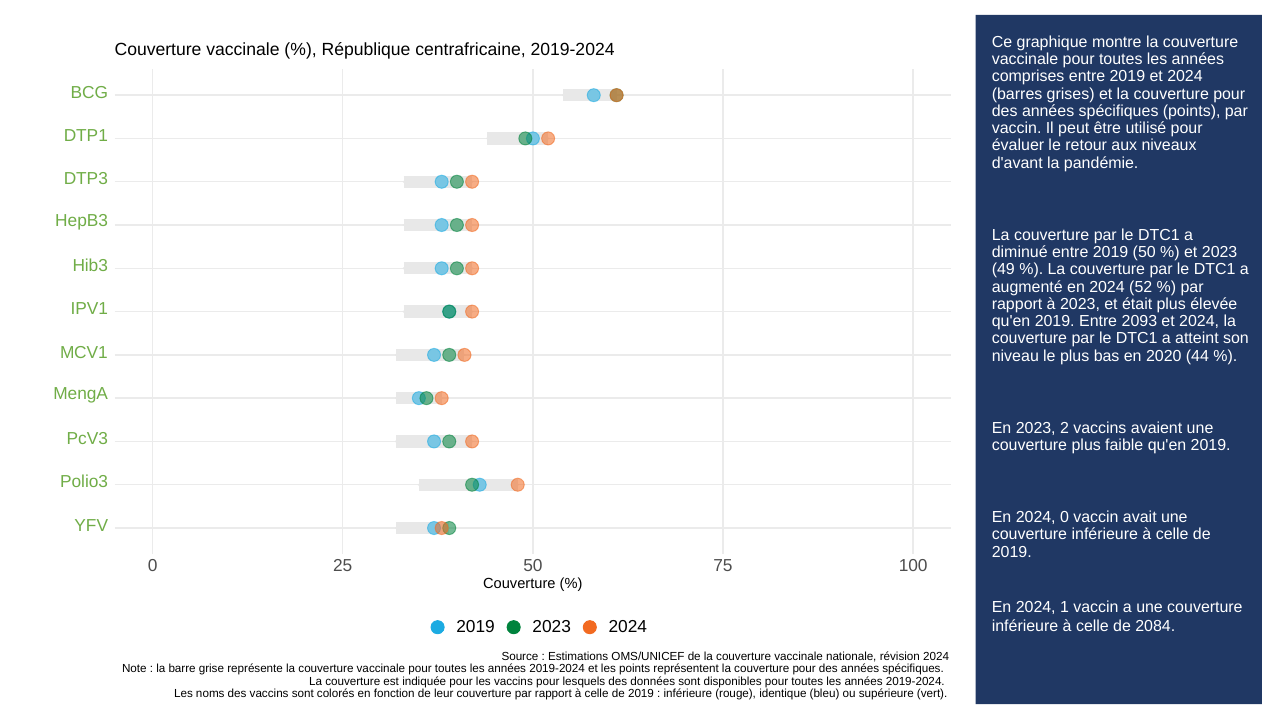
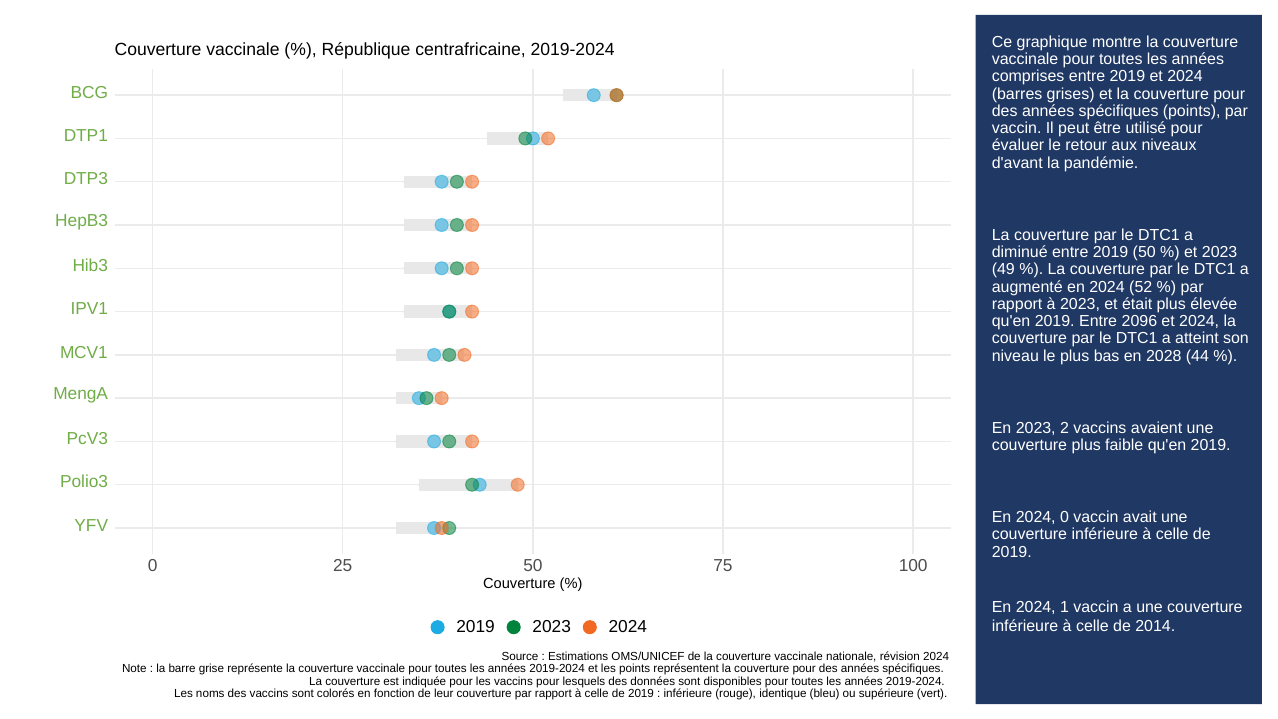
2093: 2093 -> 2096 (1139, 321)
2020: 2020 -> 2028 (1164, 356)
2084: 2084 -> 2014 (1155, 627)
